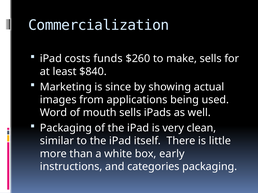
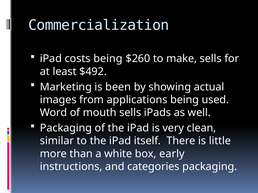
costs funds: funds -> being (108, 59)
$840: $840 -> $492 (93, 72)
since: since -> been (118, 87)
